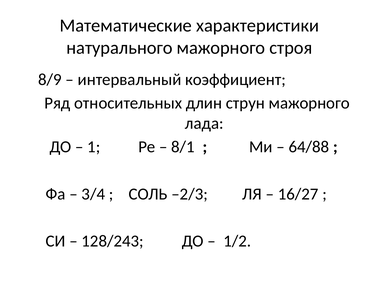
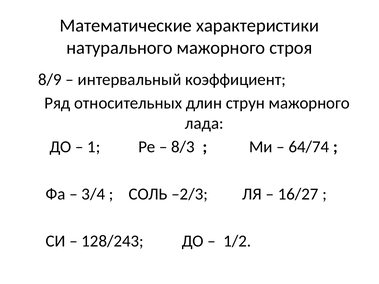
8/1: 8/1 -> 8/3 (183, 147)
64/88: 64/88 -> 64/74 (309, 147)
